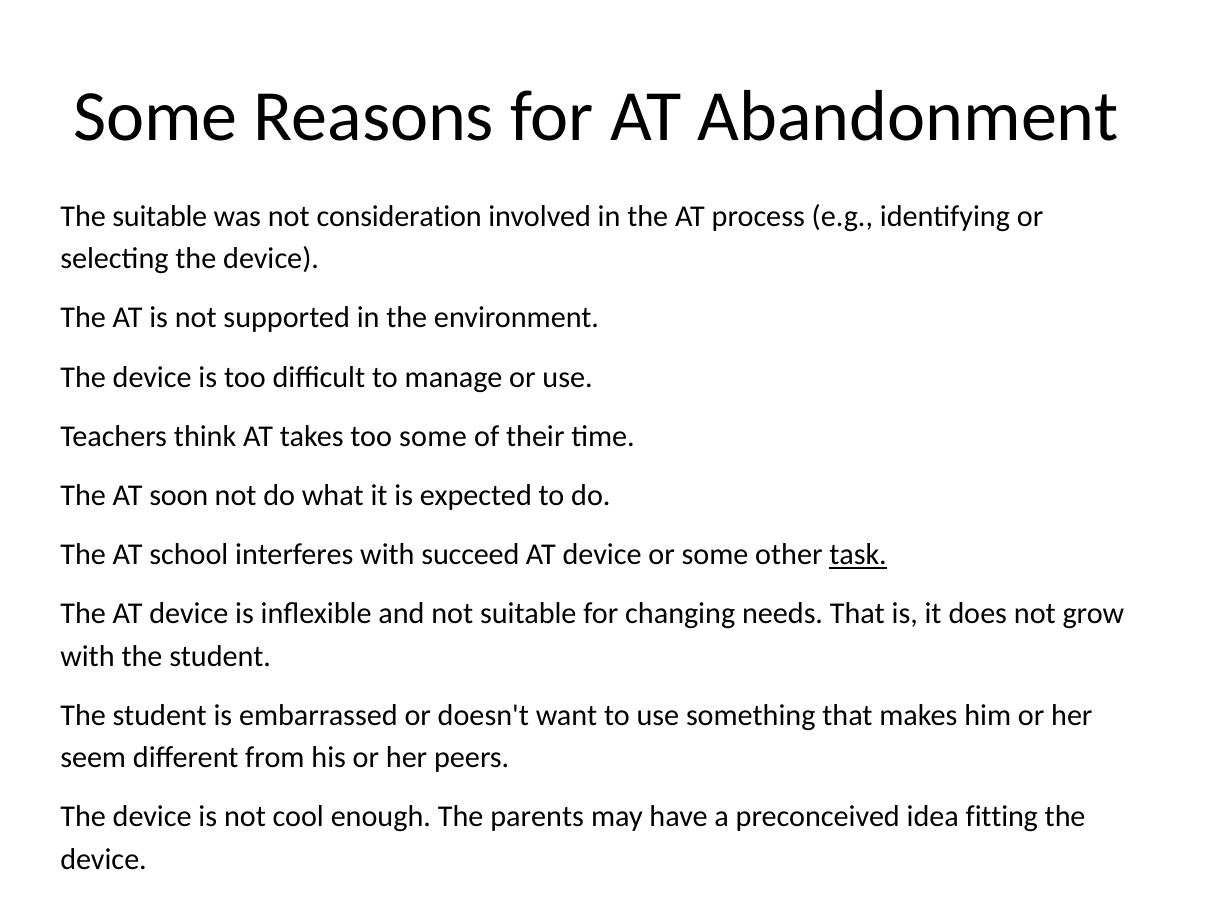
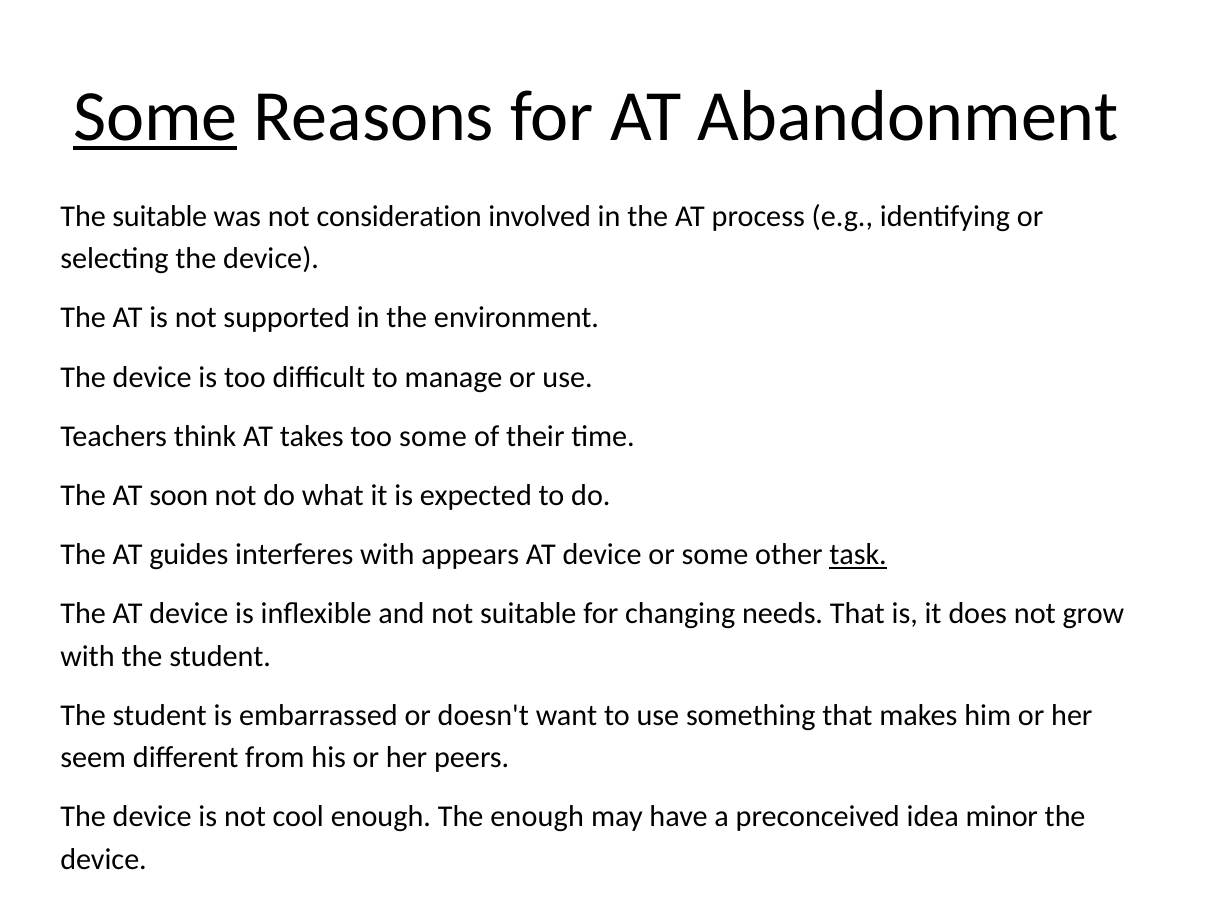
Some underline: none -> present (155, 117)
school: school -> guides (189, 555)
succeed: succeed -> appears (470, 555)
The parents: parents -> enough (537, 817)
fitting: fitting -> minor (1002, 817)
